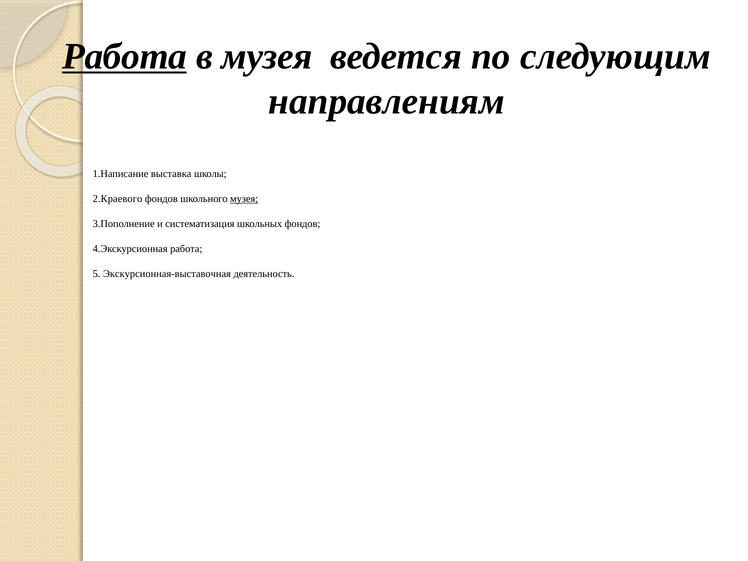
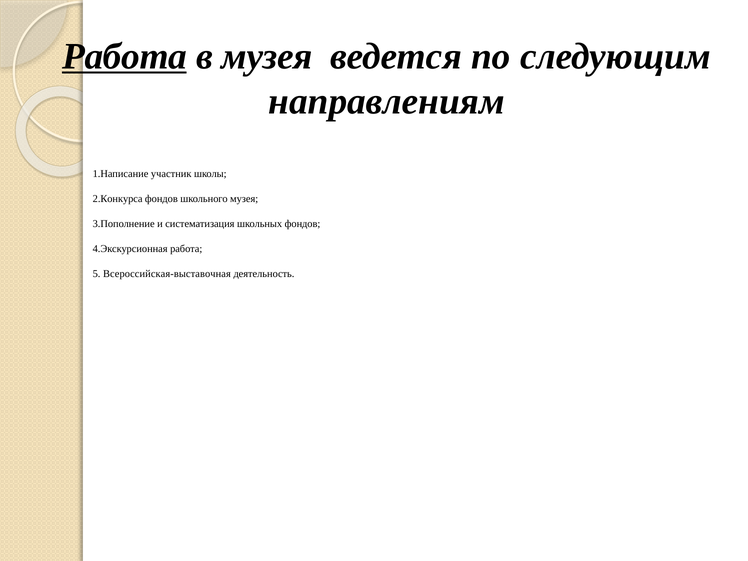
выставка: выставка -> участник (171, 174)
2.Краевого: 2.Краевого -> 2.Конкурса (118, 199)
музея underline: present -> none (244, 199)
Экскурсионная-выставочная: Экскурсионная-выставочная -> Всероссийская-выставочная (167, 274)
